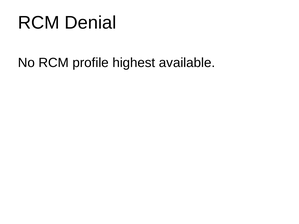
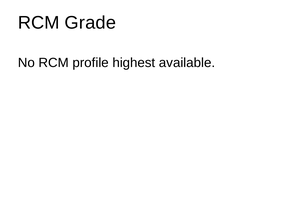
Denial: Denial -> Grade (90, 23)
